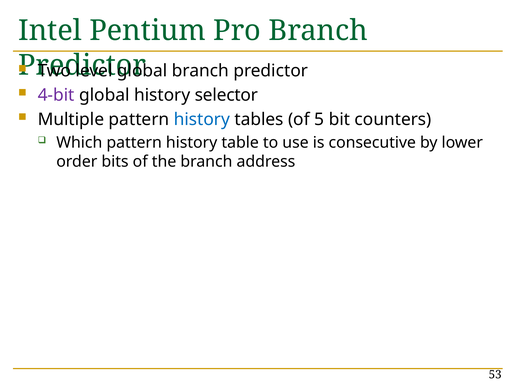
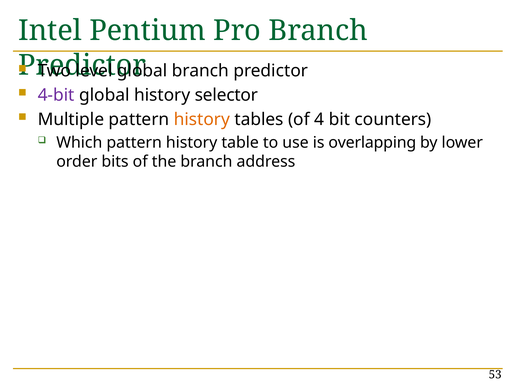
history colour: blue -> orange (202, 119)
5: 5 -> 4 (319, 119)
consecutive: consecutive -> overlapping (372, 142)
